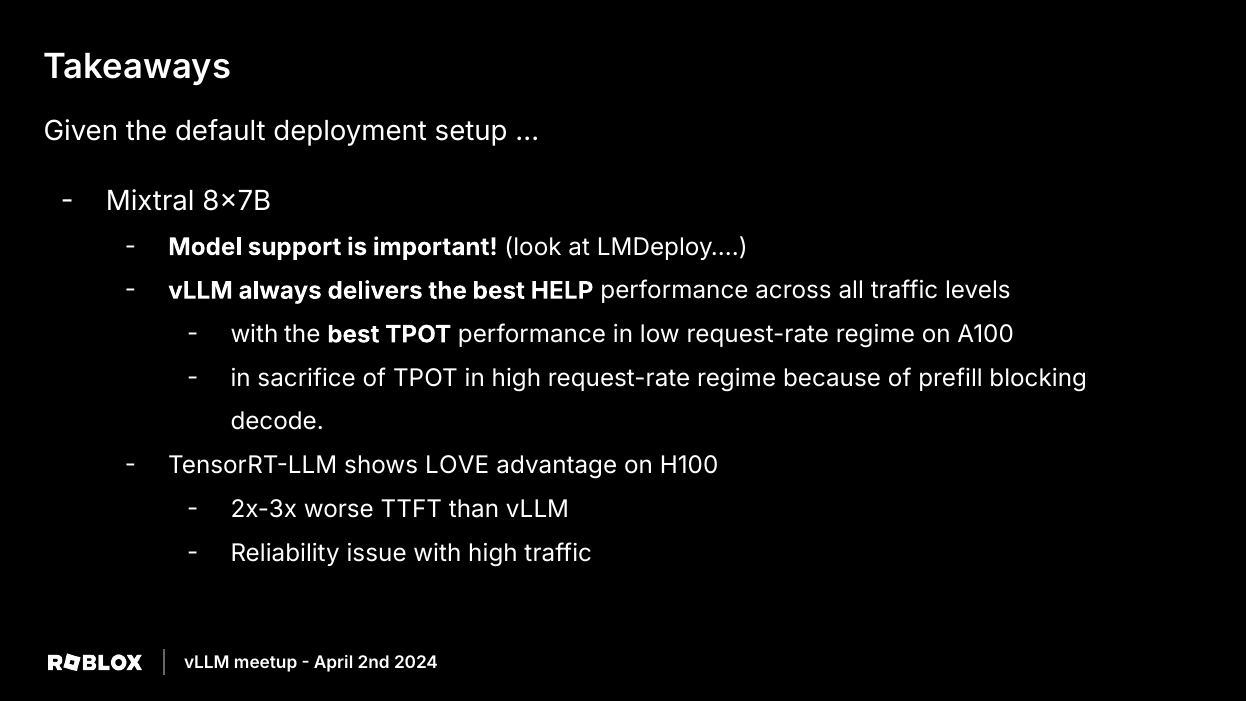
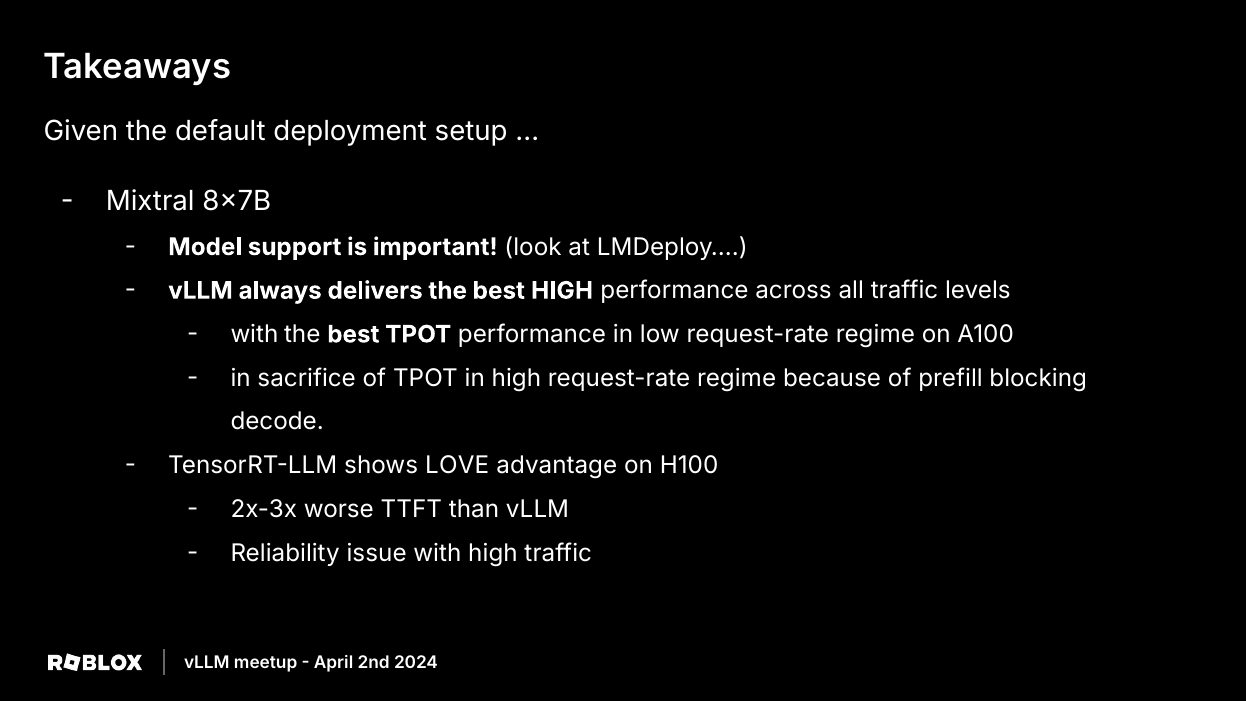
best HELP: HELP -> HIGH (562, 291)
